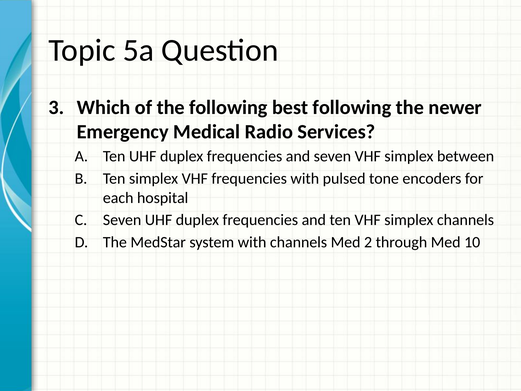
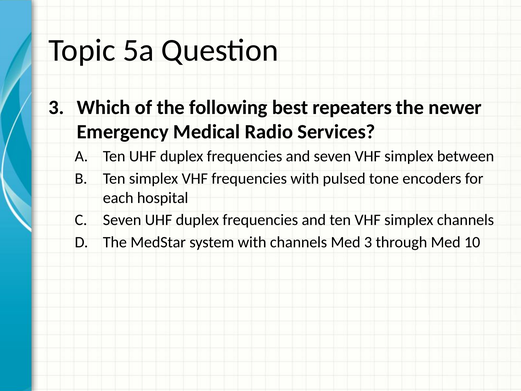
best following: following -> repeaters (352, 107)
Med 2: 2 -> 3 (368, 242)
